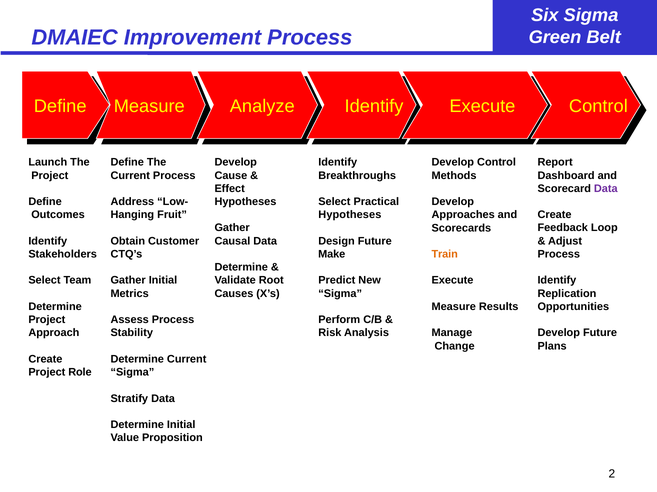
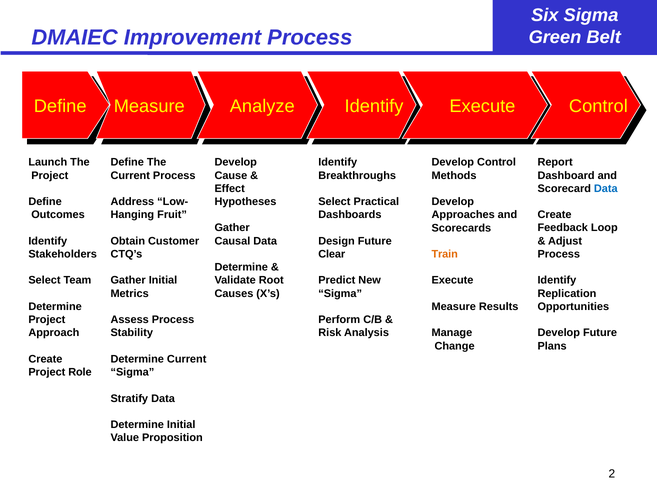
Data colour: purple -> blue (606, 189)
Hypotheses: Hypotheses -> Dashboards (350, 215)
Make: Make -> Clear (332, 255)
